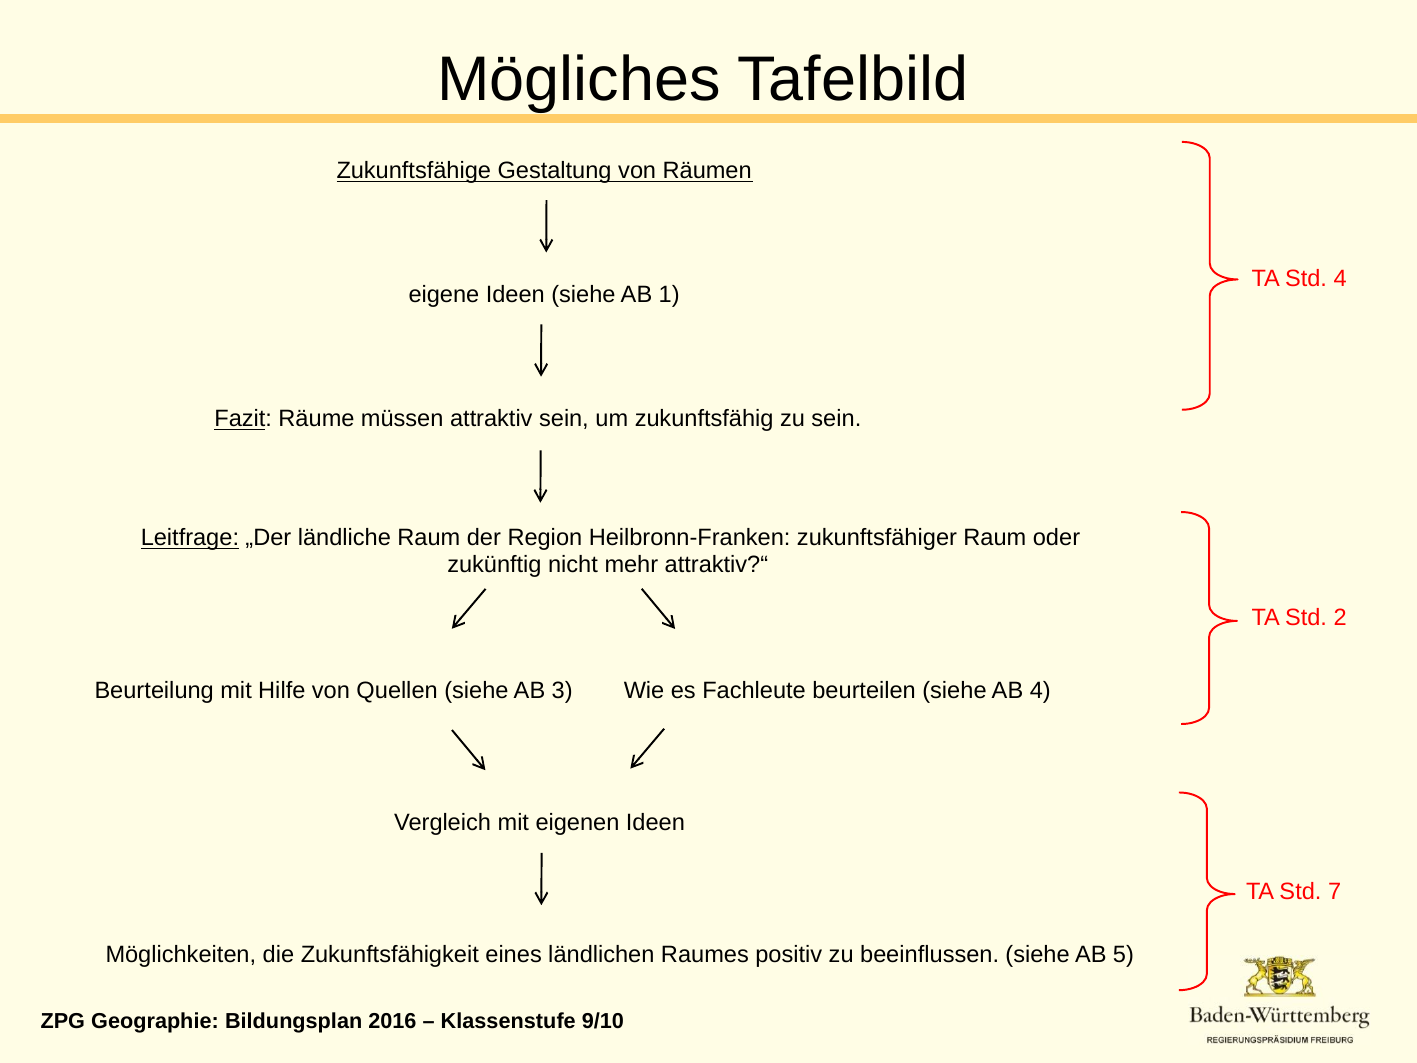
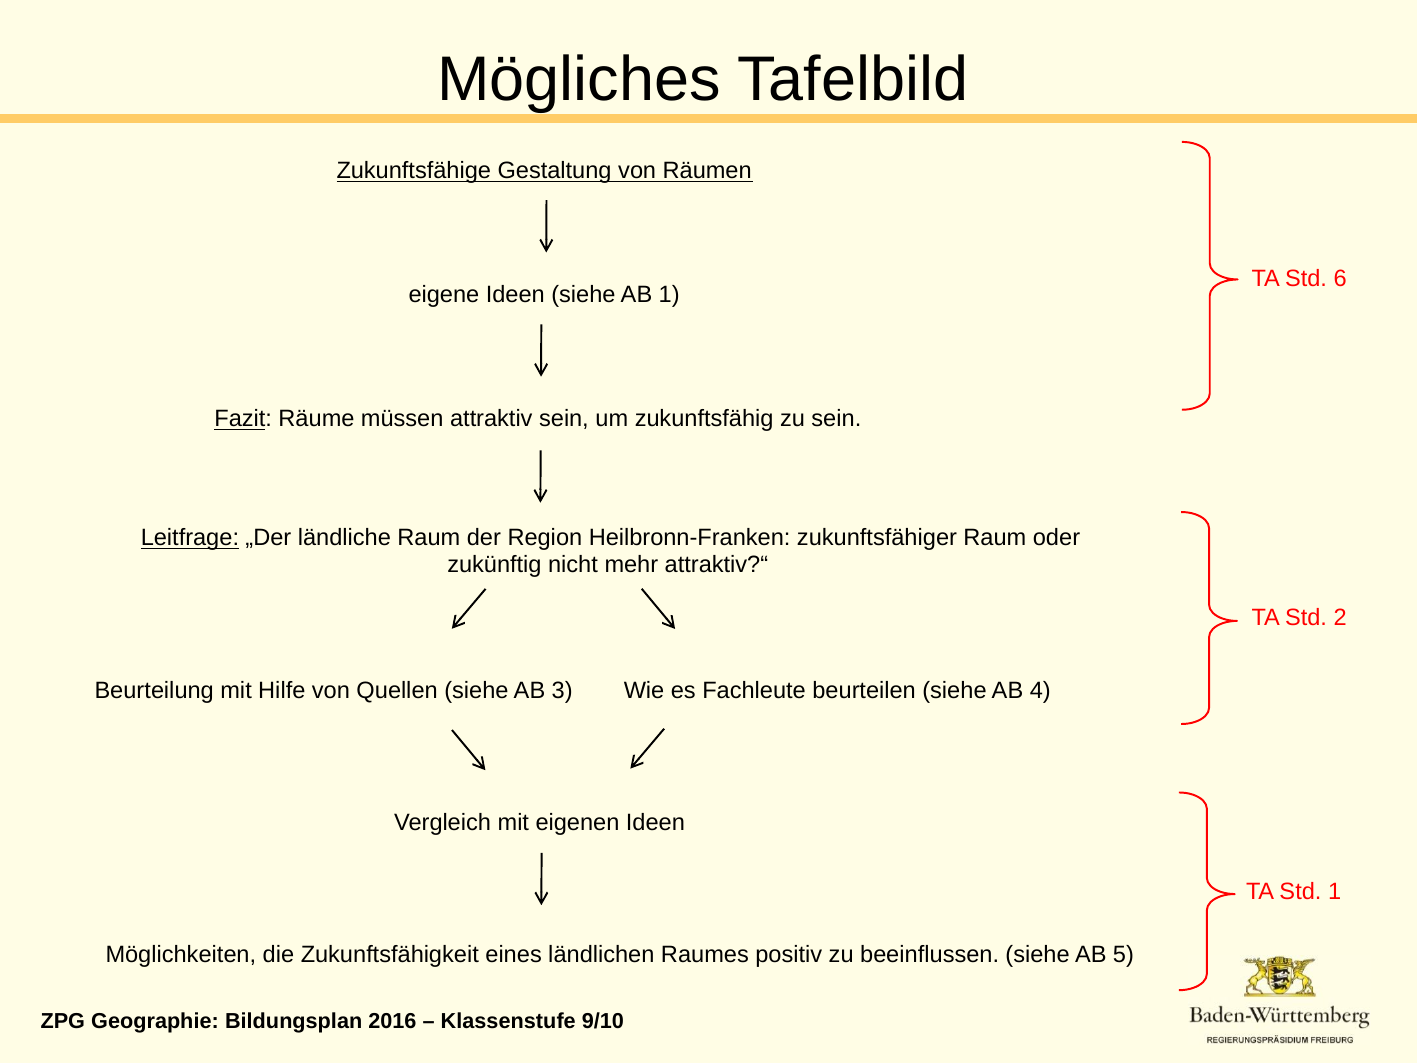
Std 4: 4 -> 6 (1340, 278)
Std 7: 7 -> 1 (1335, 891)
